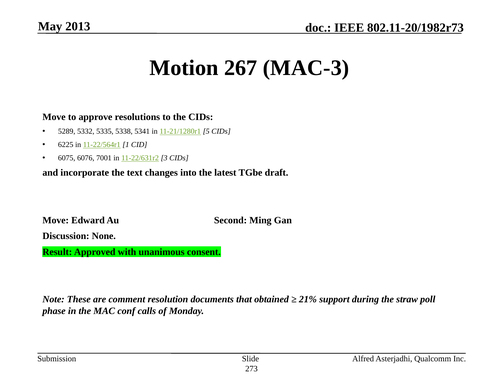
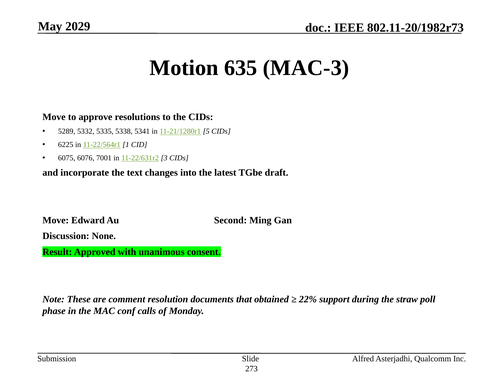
2013: 2013 -> 2029 (78, 26)
267: 267 -> 635 (241, 68)
21%: 21% -> 22% (308, 299)
